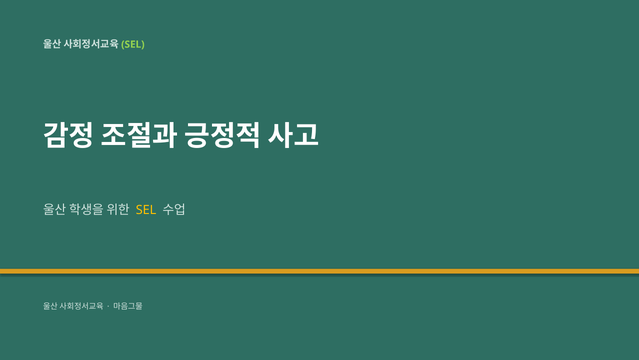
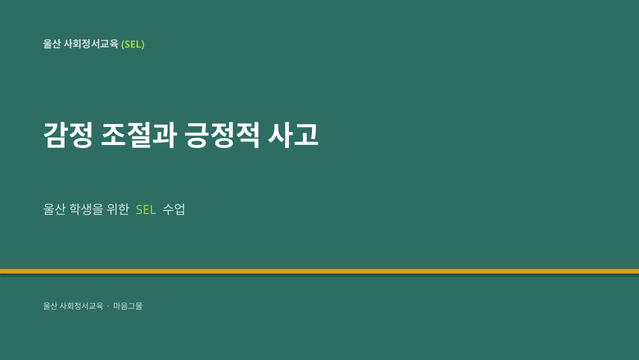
SEL colour: yellow -> light green (146, 210)
